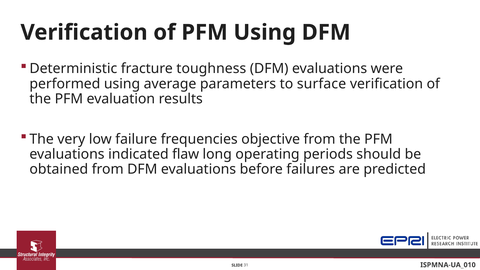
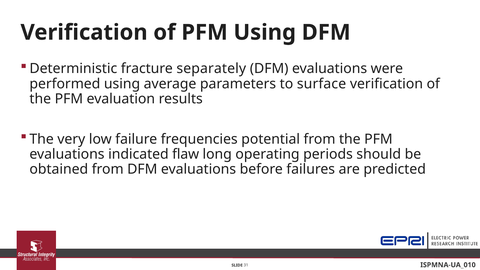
toughness: toughness -> separately (211, 69)
objective: objective -> potential (271, 139)
